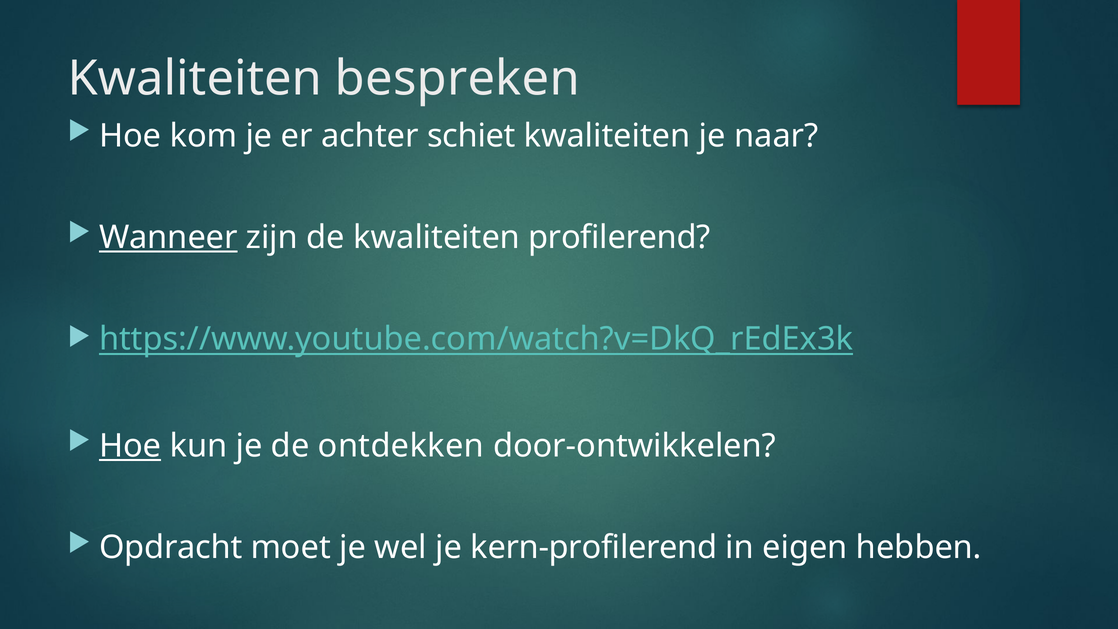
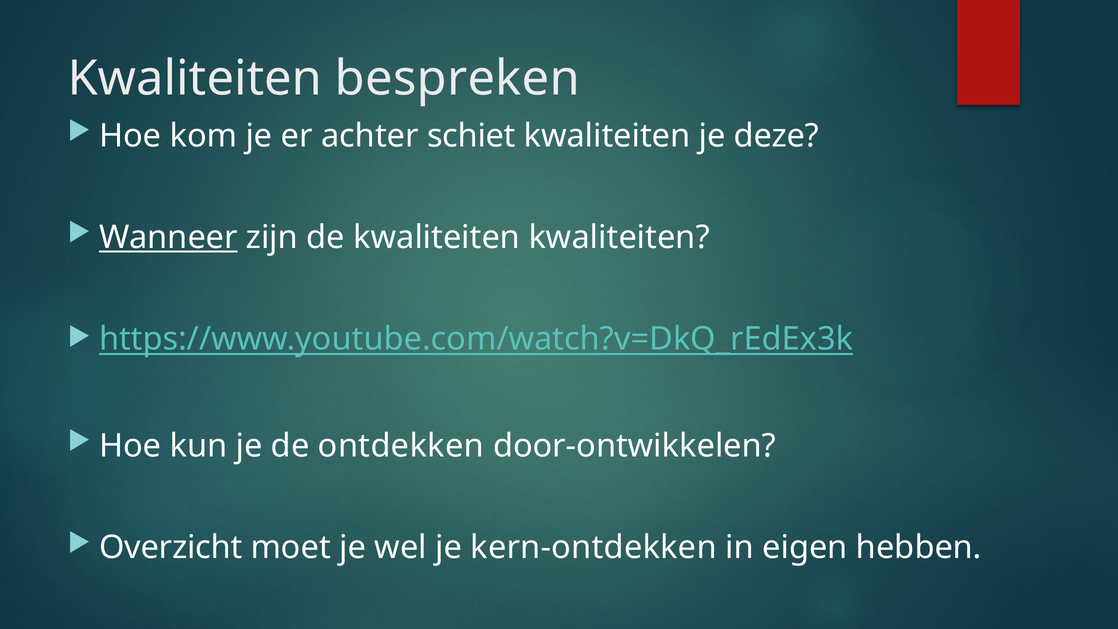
naar: naar -> deze (776, 136)
kwaliteiten profilerend: profilerend -> kwaliteiten (619, 237)
Hoe underline: present -> none (130, 446)
Opdracht: Opdracht -> Overzicht (171, 547)
kern-profilerend: kern-profilerend -> kern-ontdekken (594, 547)
